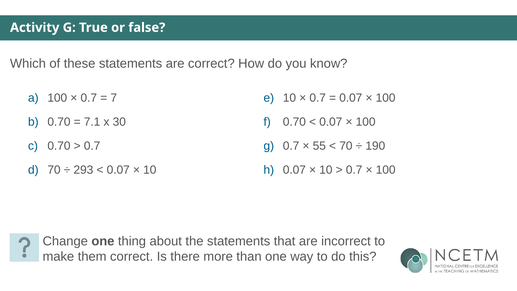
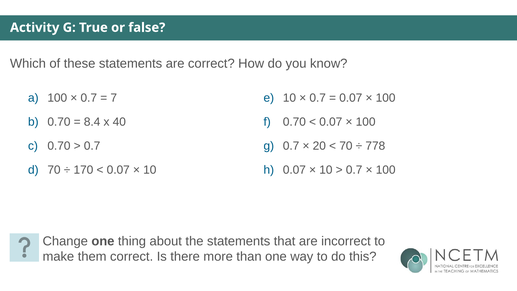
7.1: 7.1 -> 8.4 (92, 122)
30: 30 -> 40 (119, 122)
55: 55 -> 20 (319, 146)
190: 190 -> 778 (375, 146)
293: 293 -> 170 (83, 170)
